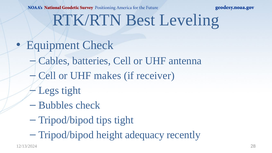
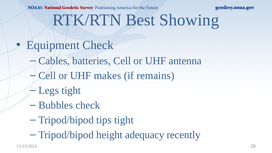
Leveling: Leveling -> Showing (189, 20)
receiver: receiver -> remains (156, 76)
